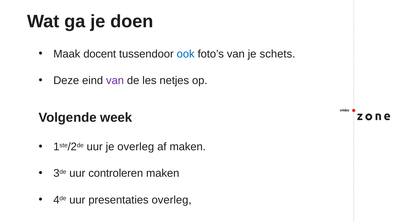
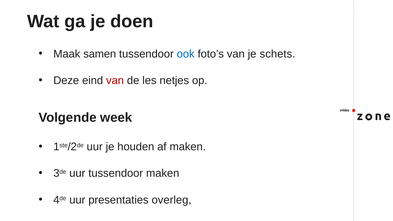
docent: docent -> samen (100, 54)
van colour: purple -> red (115, 80)
je overleg: overleg -> houden (136, 147)
uur controleren: controleren -> tussendoor (116, 173)
